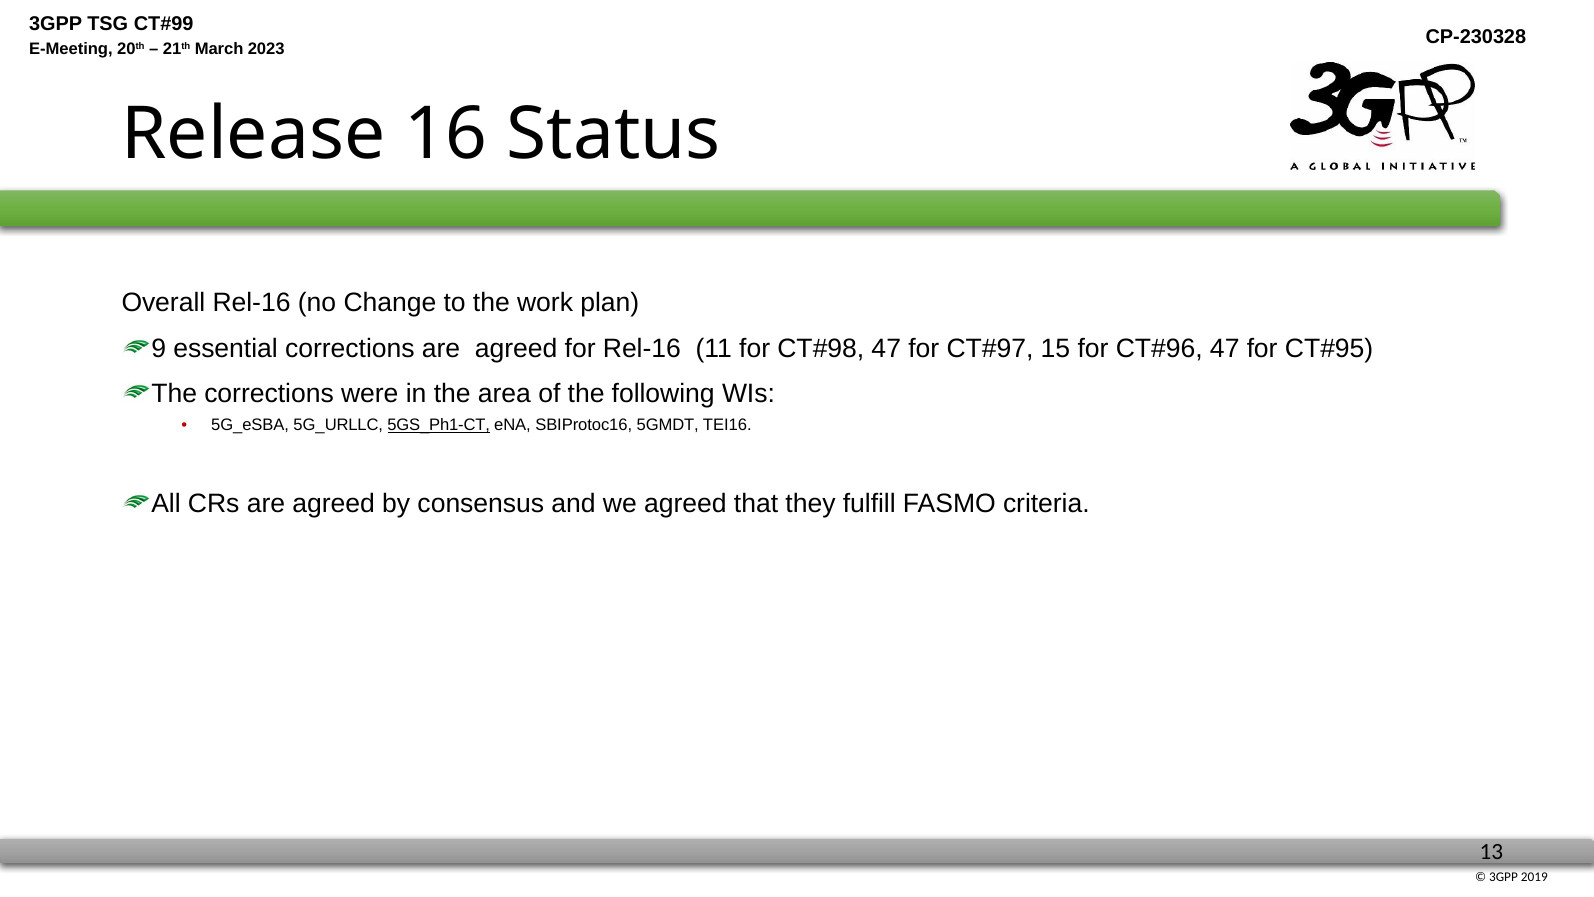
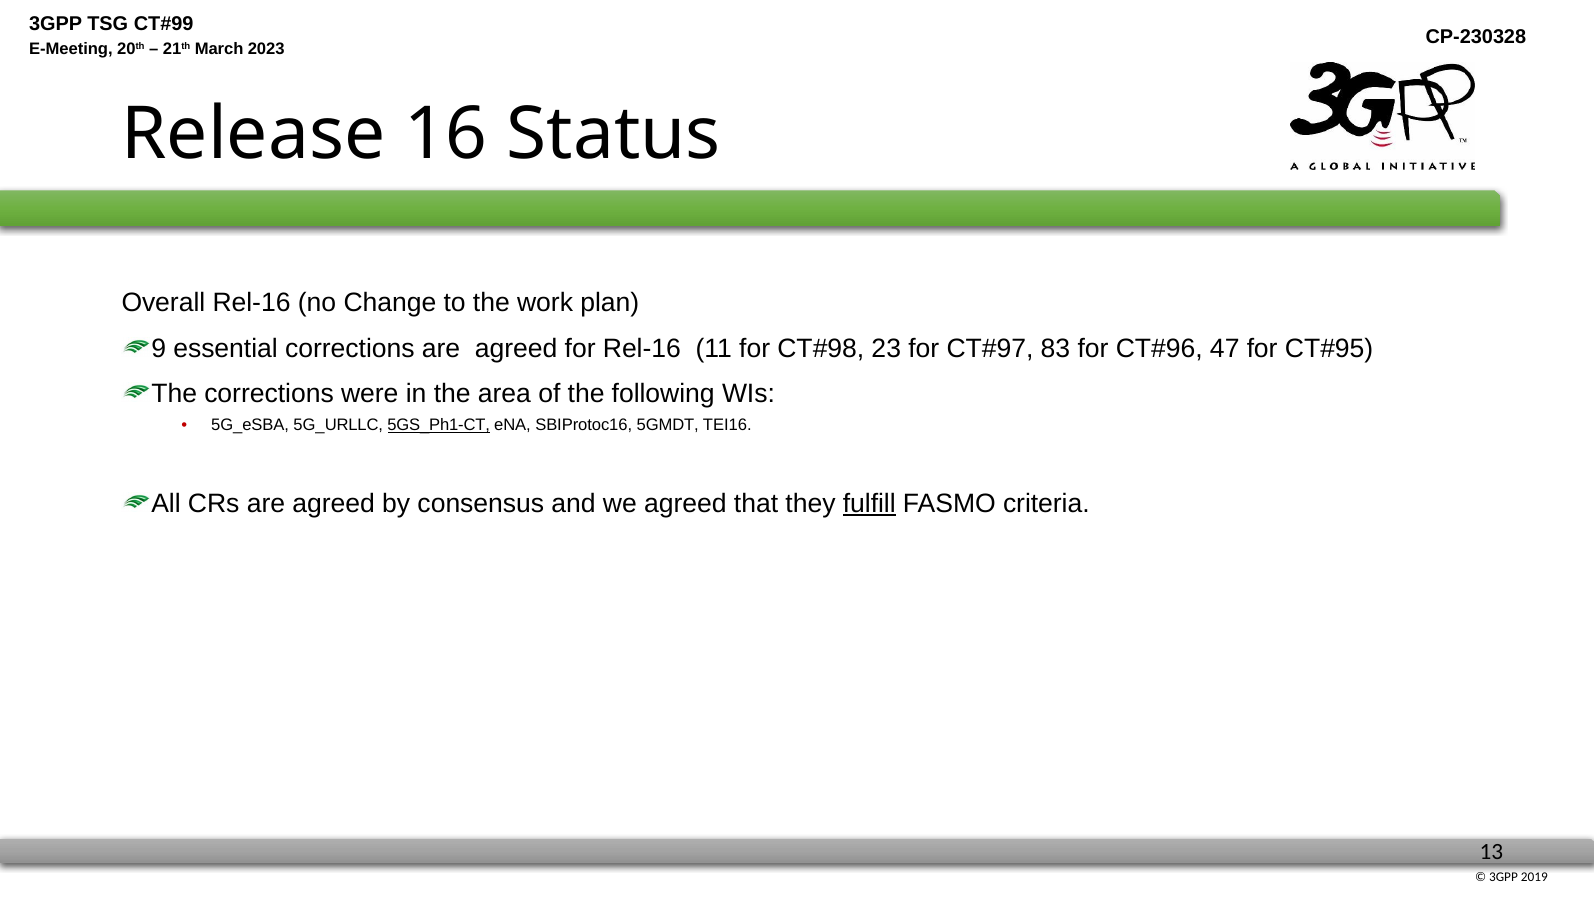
47: 47 -> 23 (886, 348)
15: 15 -> 83 (1055, 348)
fulfill underline: none -> present (869, 503)
